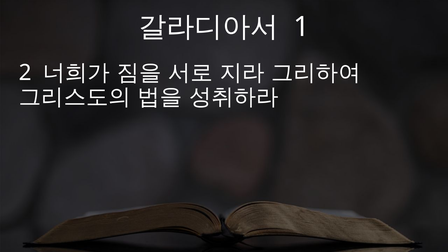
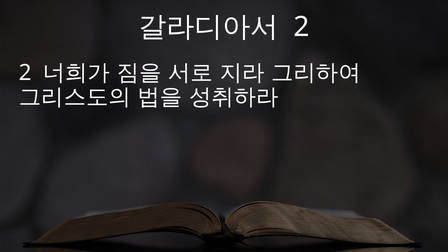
1: 1 -> 2 (302, 27)
